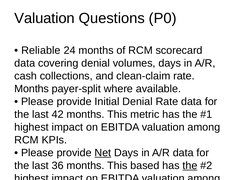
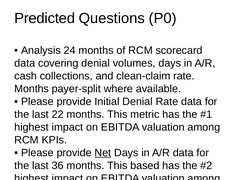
Valuation: Valuation -> Predicted (45, 18)
Reliable: Reliable -> Analysis (41, 50)
42: 42 -> 22 (58, 114)
the underline: present -> none (190, 166)
